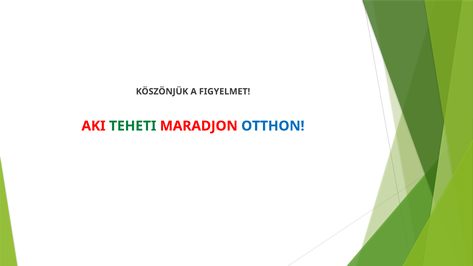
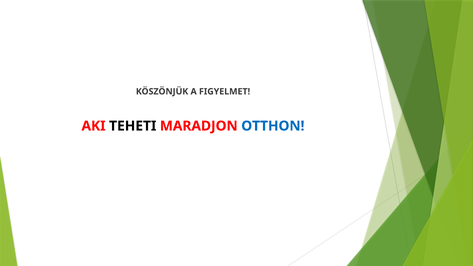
TEHETI colour: green -> black (133, 126)
